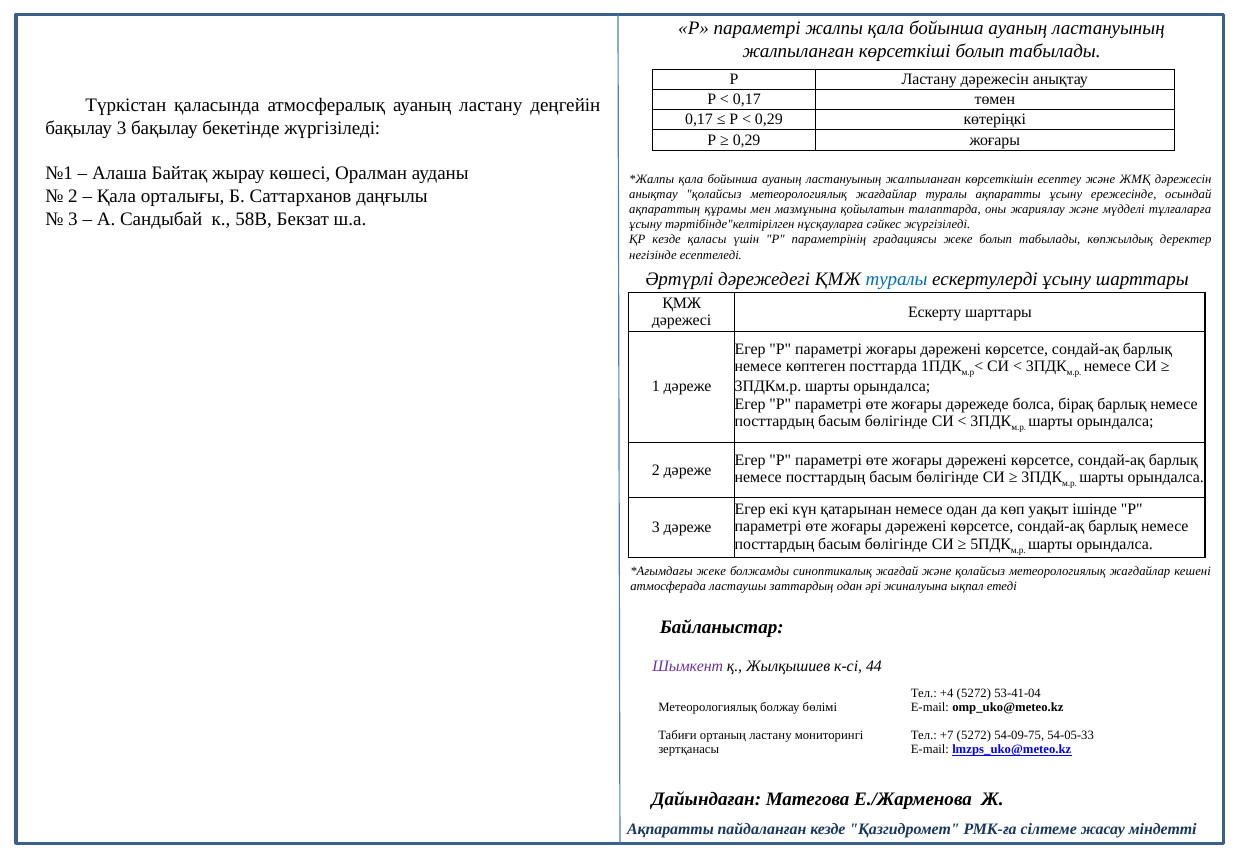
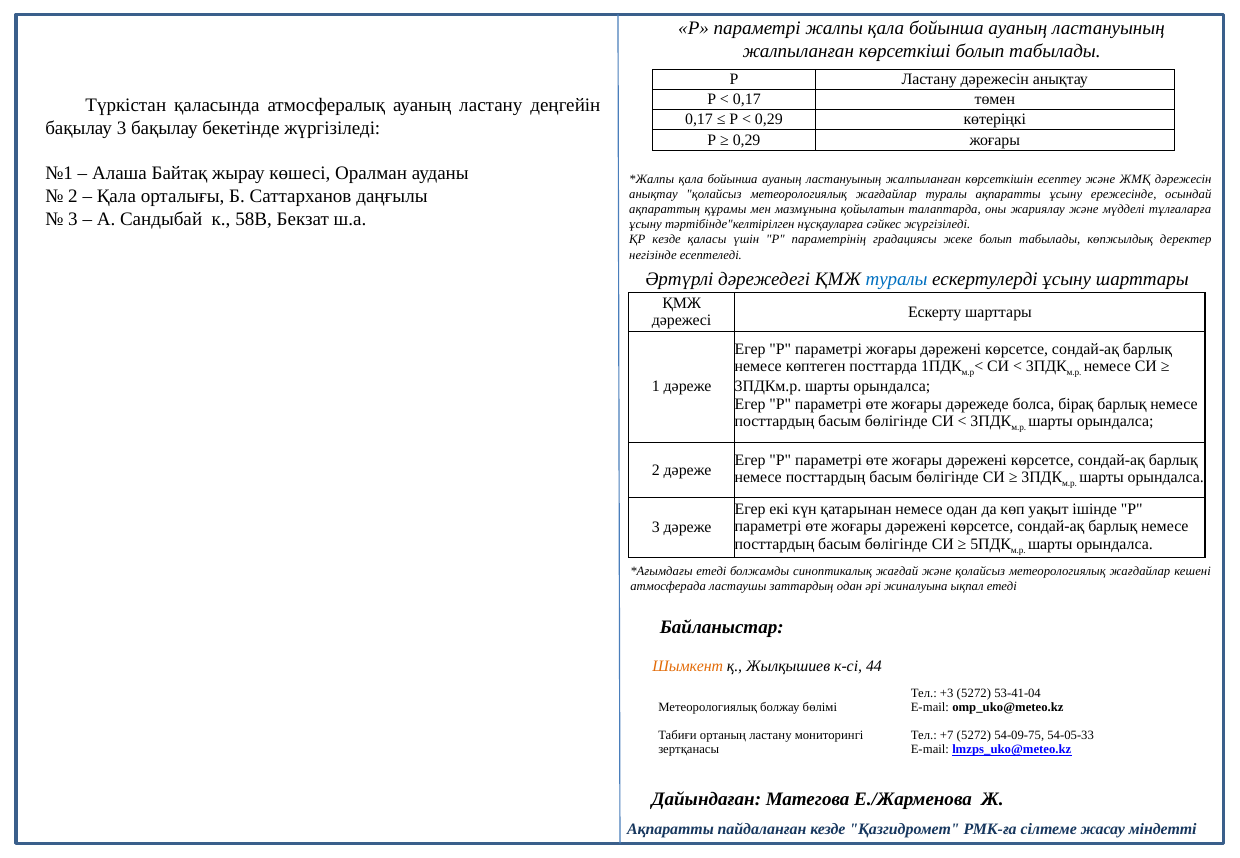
жеке: жеке -> етеді (711, 571)
Шымкент colour: purple -> orange (688, 667)
+4: +4 -> +3 (947, 694)
